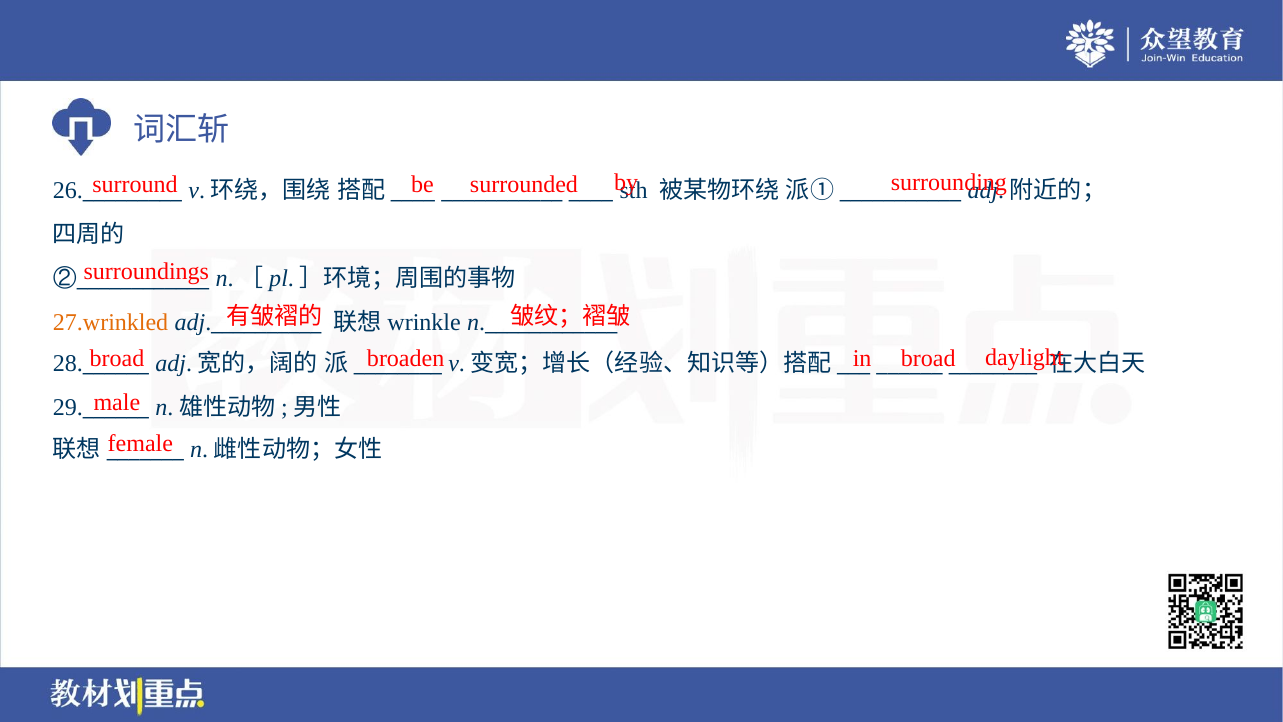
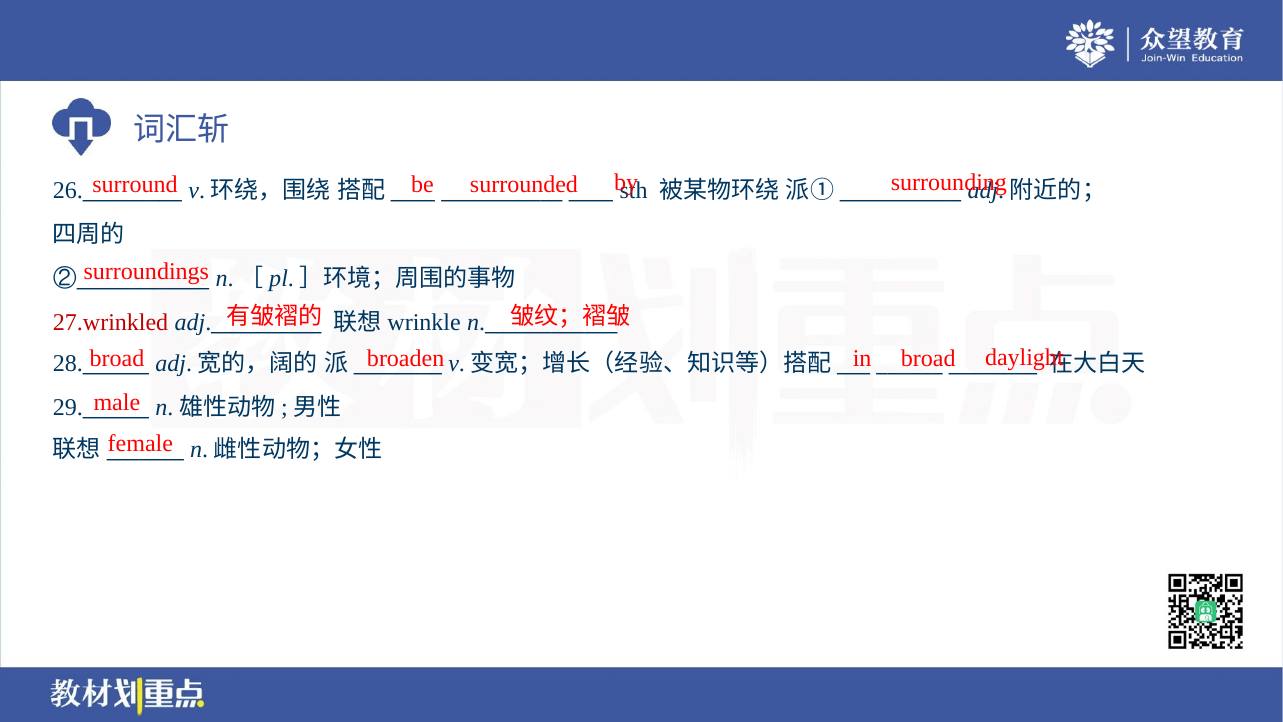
27.wrinkled colour: orange -> red (111, 322)
